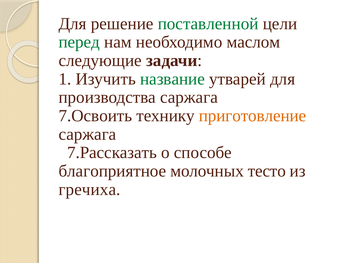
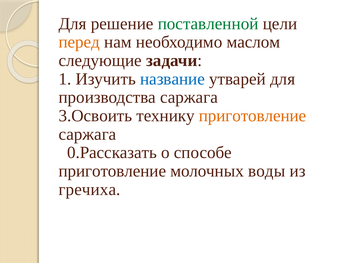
перед colour: green -> orange (79, 42)
название colour: green -> blue (172, 79)
7.Освоить: 7.Освоить -> 3.Освоить (95, 116)
7.Рассказать: 7.Рассказать -> 0.Рассказать (112, 153)
благоприятное: благоприятное -> приготовление (112, 171)
тесто: тесто -> воды (267, 171)
